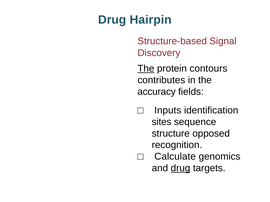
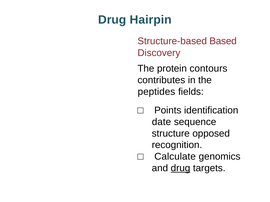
Signal: Signal -> Based (223, 41)
The underline: present -> none (146, 69)
accuracy: accuracy -> peptides (156, 92)
Inputs: Inputs -> Points (168, 111)
sites: sites -> date (161, 122)
